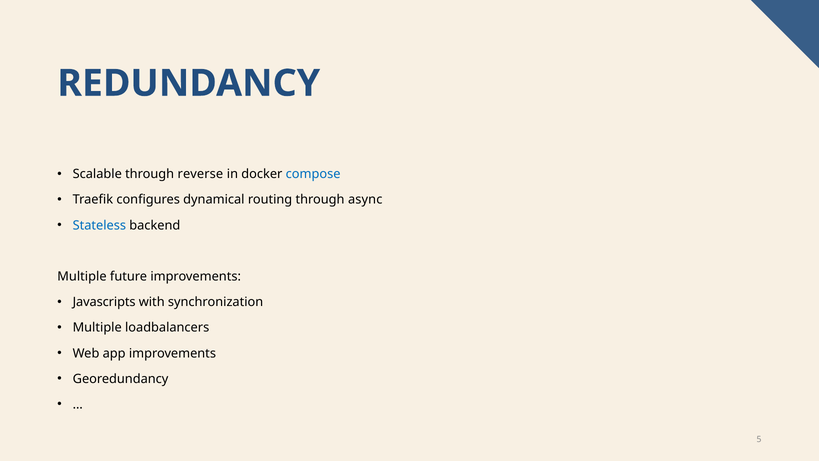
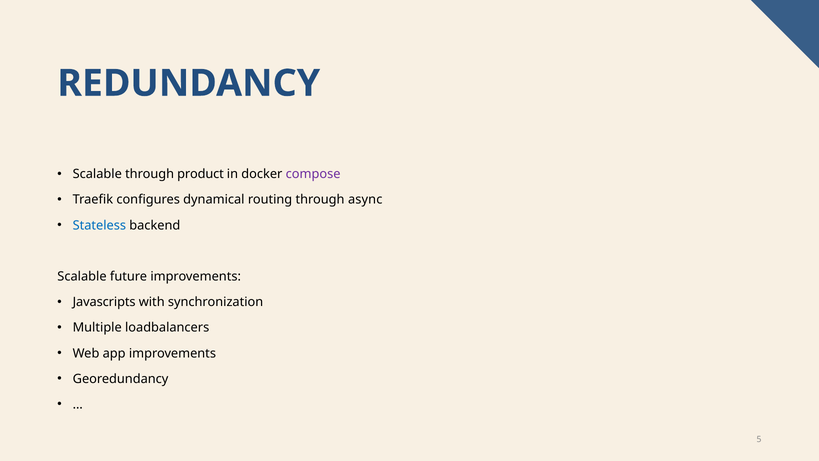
reverse: reverse -> product (201, 174)
compose colour: blue -> purple (313, 174)
Multiple: Multiple -> Scalable (82, 276)
